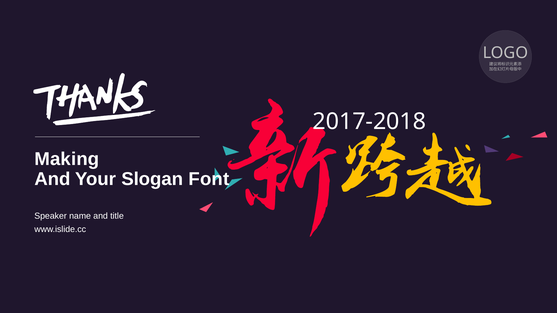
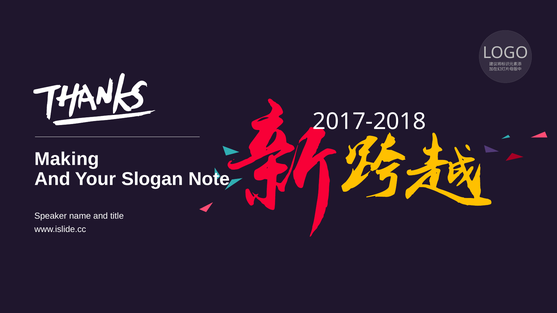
Font: Font -> Note (209, 179)
